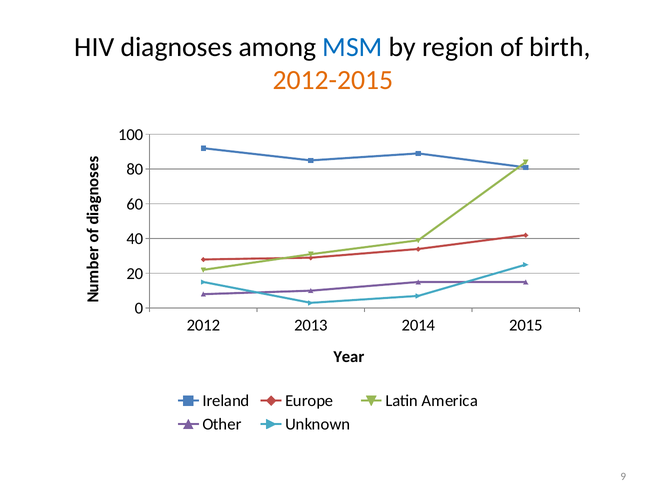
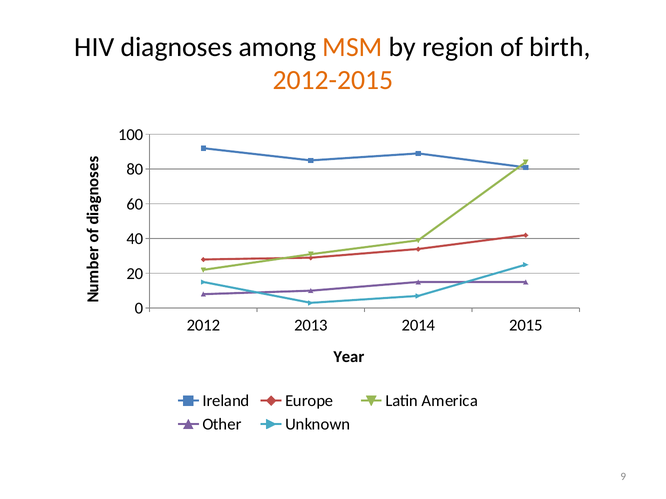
MSM colour: blue -> orange (353, 47)
